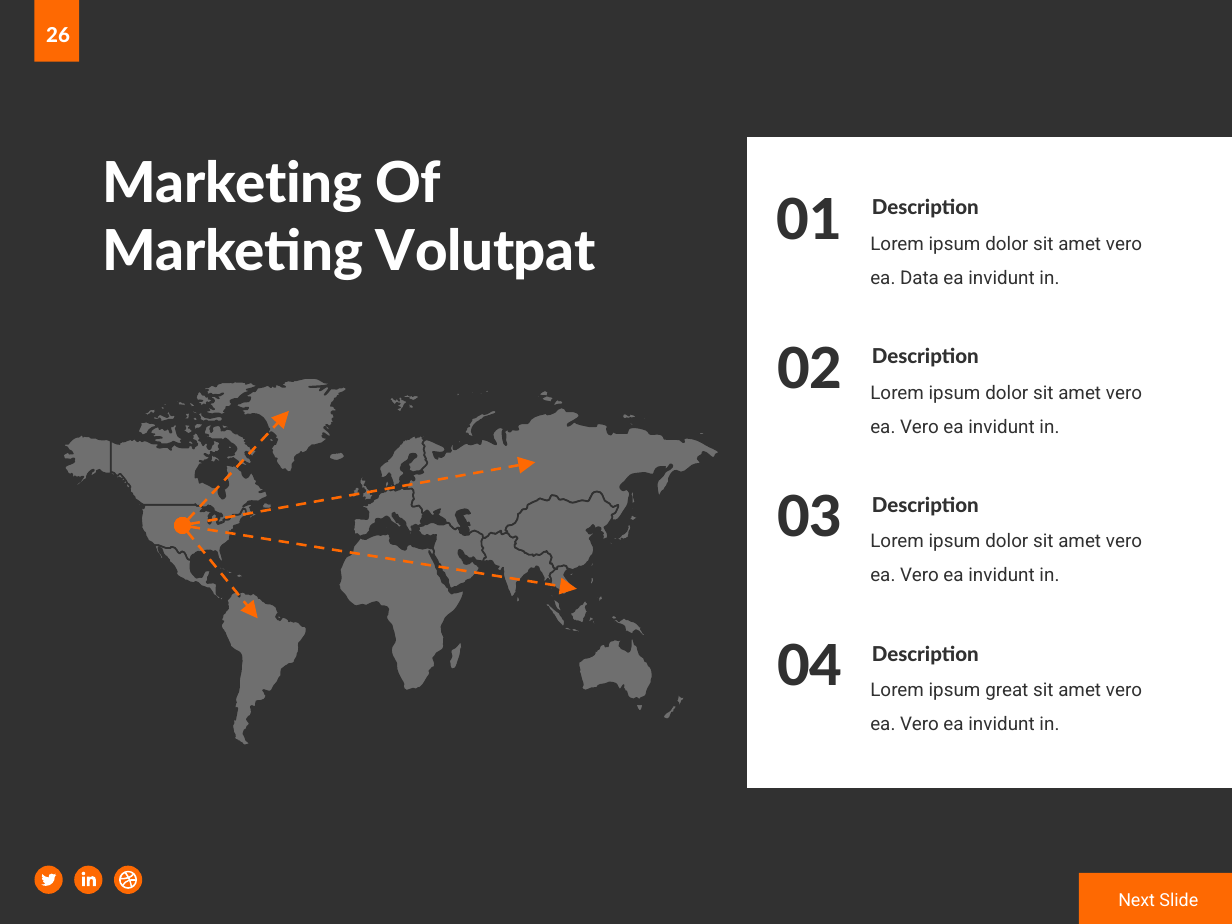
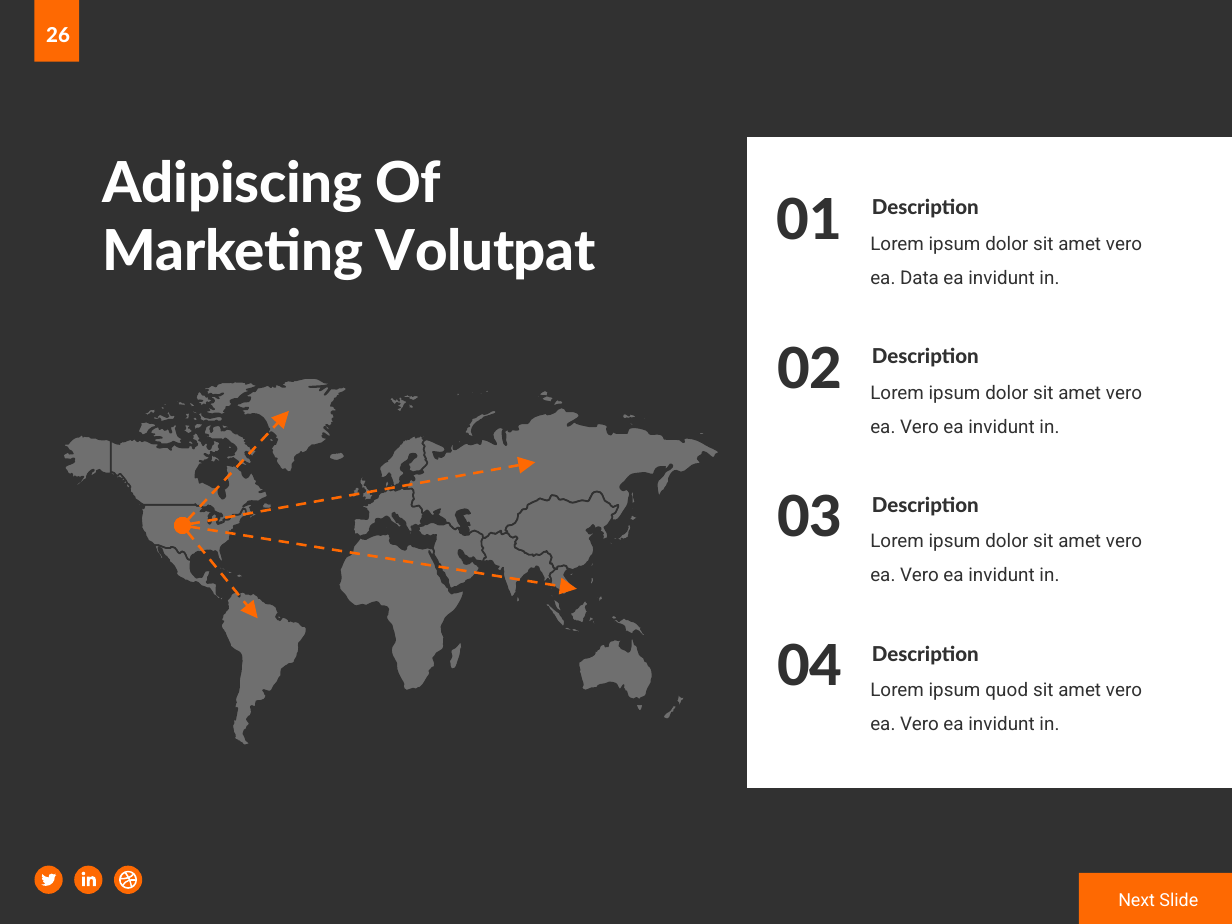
Marketing: Marketing -> Adipiscing (232, 184)
great: great -> quod (1007, 691)
